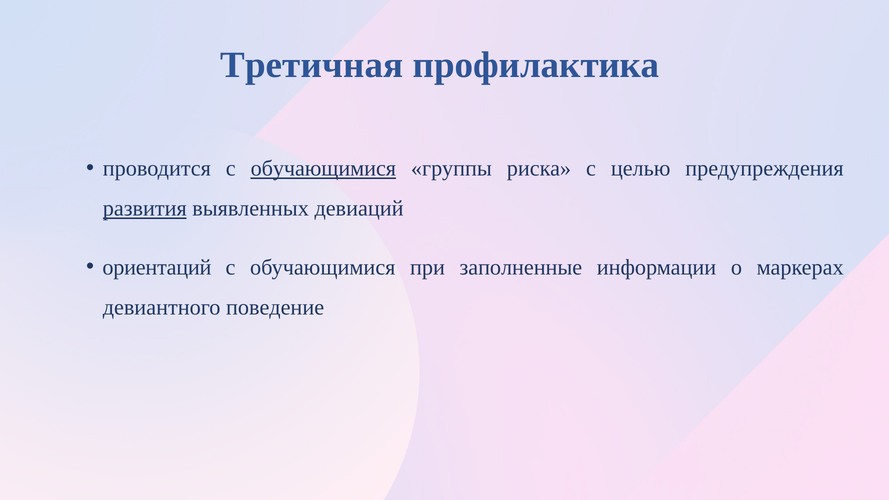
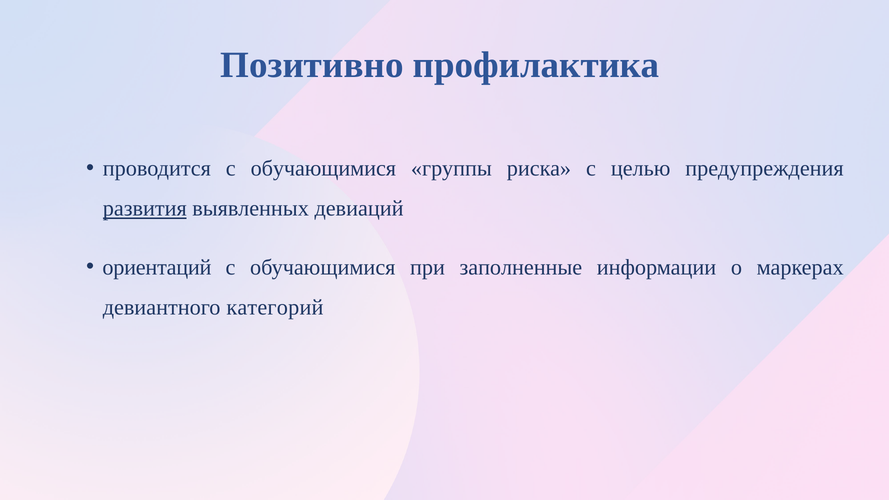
Третичная: Третичная -> Позитивно (312, 65)
обучающимися underline: present -> none (323, 169)
поведение: поведение -> категорий (275, 307)
